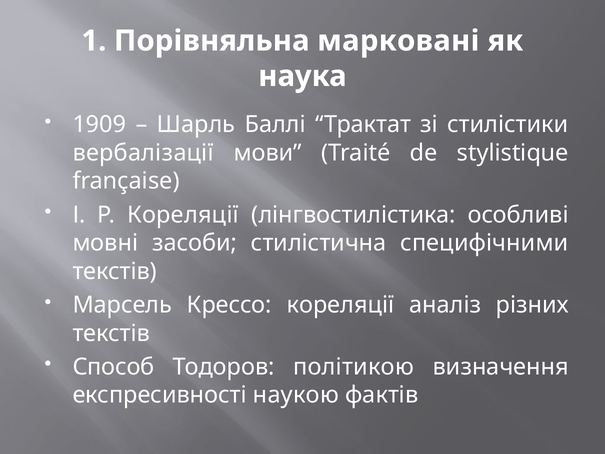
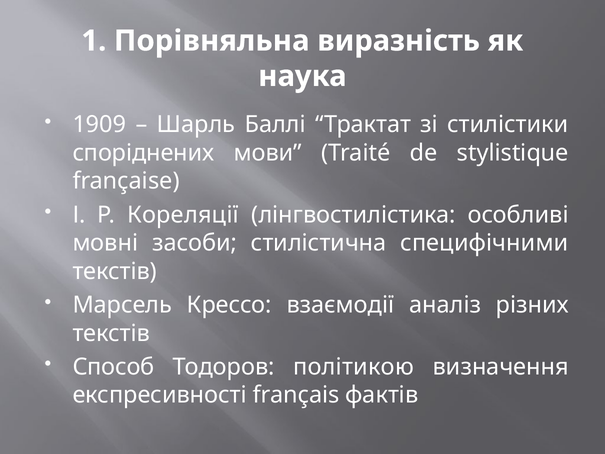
марковані: марковані -> виразність (399, 41)
вербалізації: вербалізації -> споріднених (143, 153)
Крессо кореляції: кореляції -> взаємодії (340, 305)
наукою: наукою -> français (296, 395)
